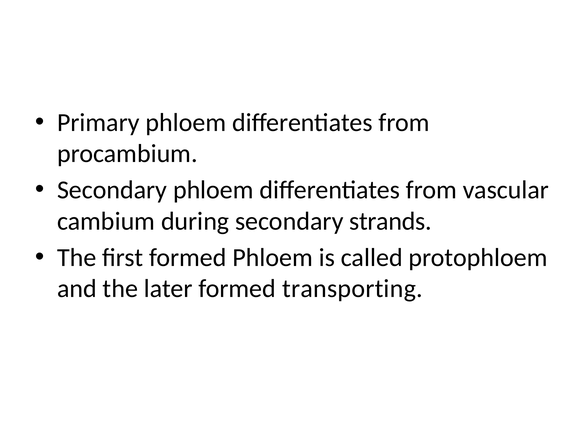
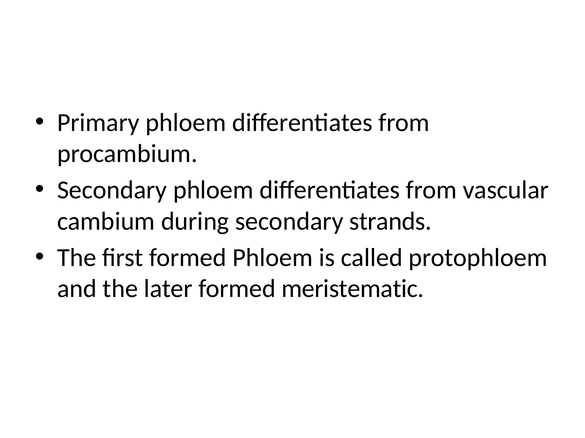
transporting: transporting -> meristematic (353, 289)
